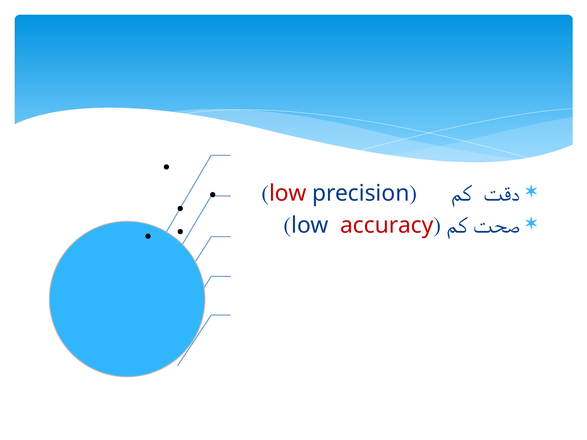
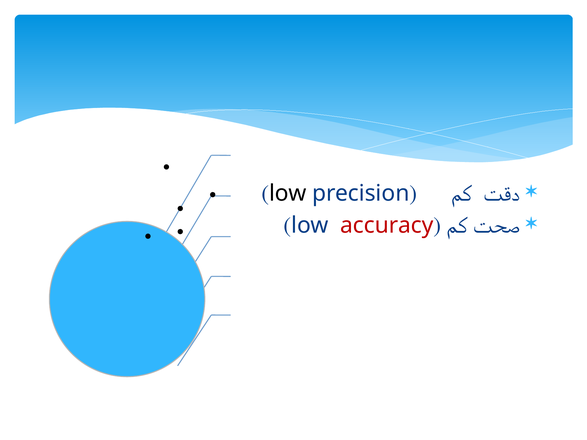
low colour: red -> black (288, 193)
